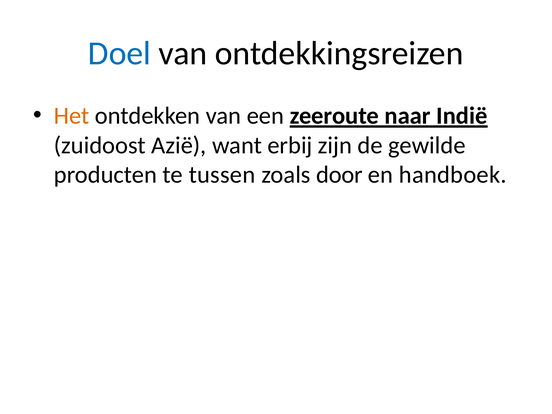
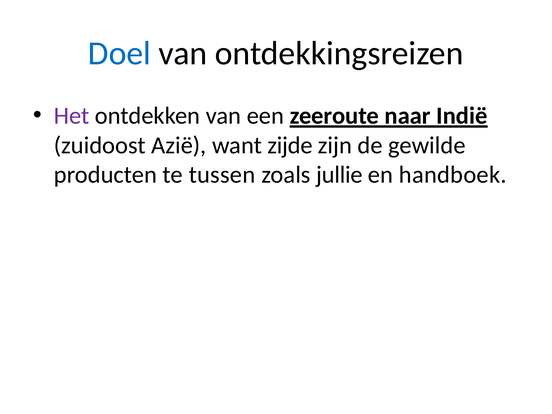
Het colour: orange -> purple (72, 116)
erbij: erbij -> zijde (290, 145)
door: door -> jullie (339, 175)
